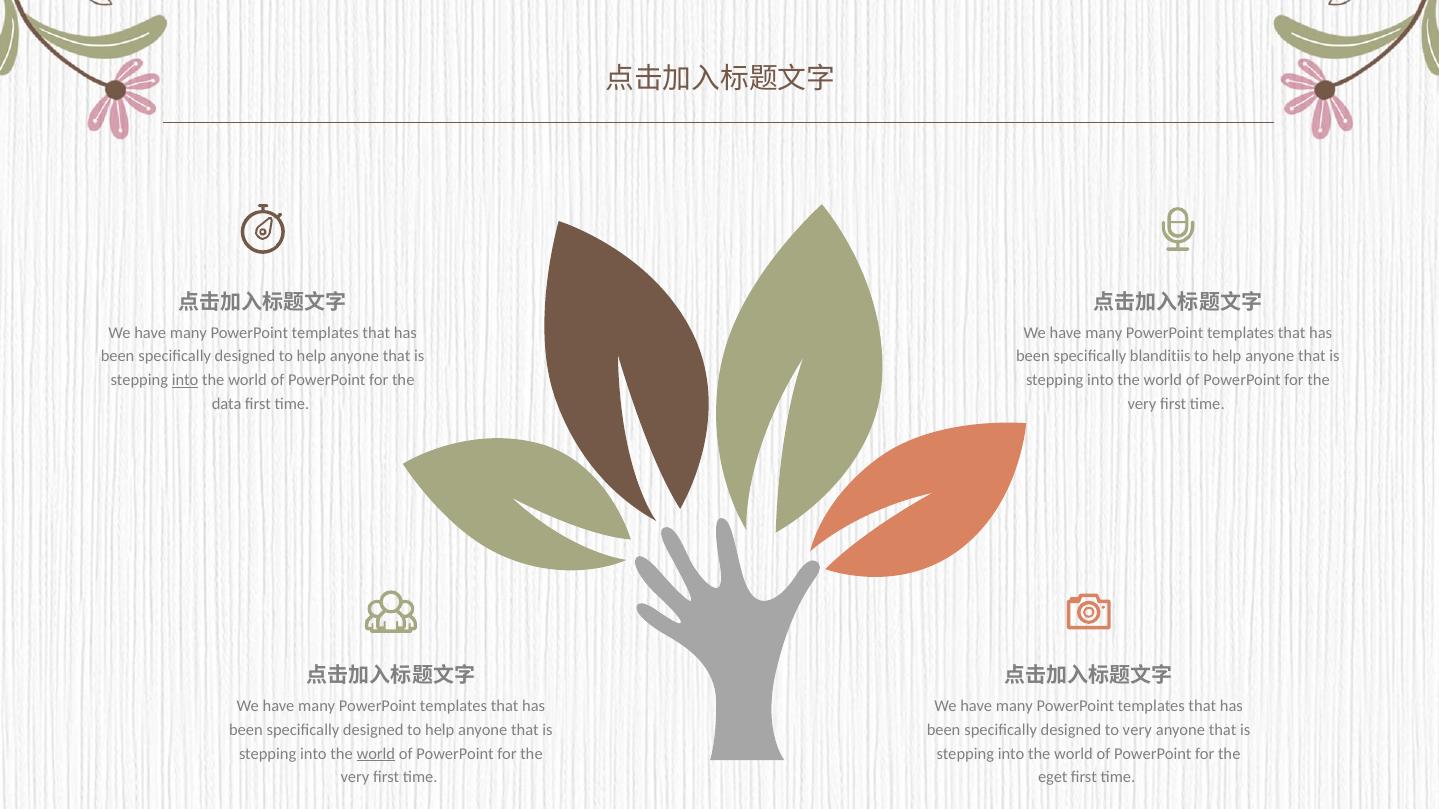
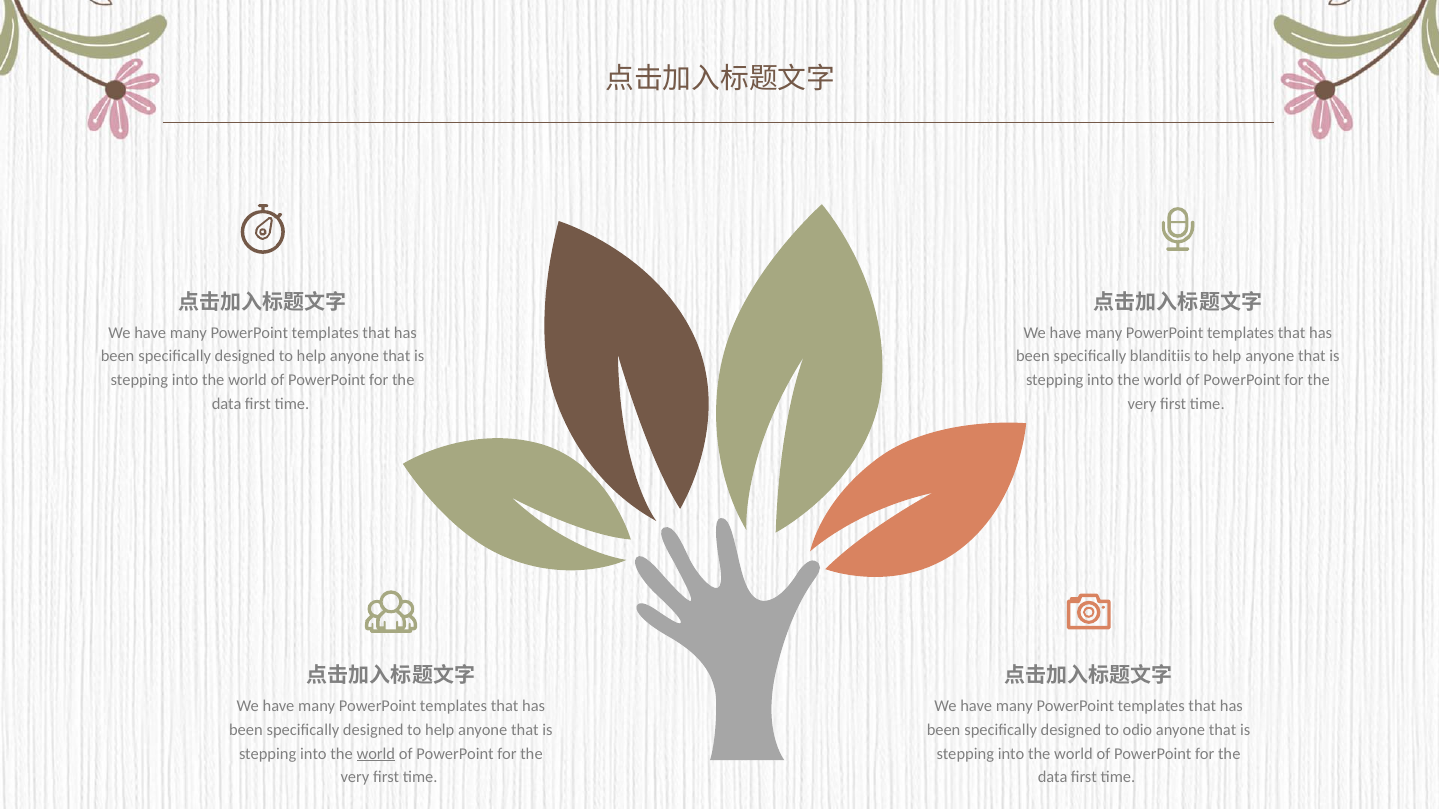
into underline: present -> none (185, 381)
to very: very -> odio (1137, 731)
eget: eget -> data (1053, 778)
